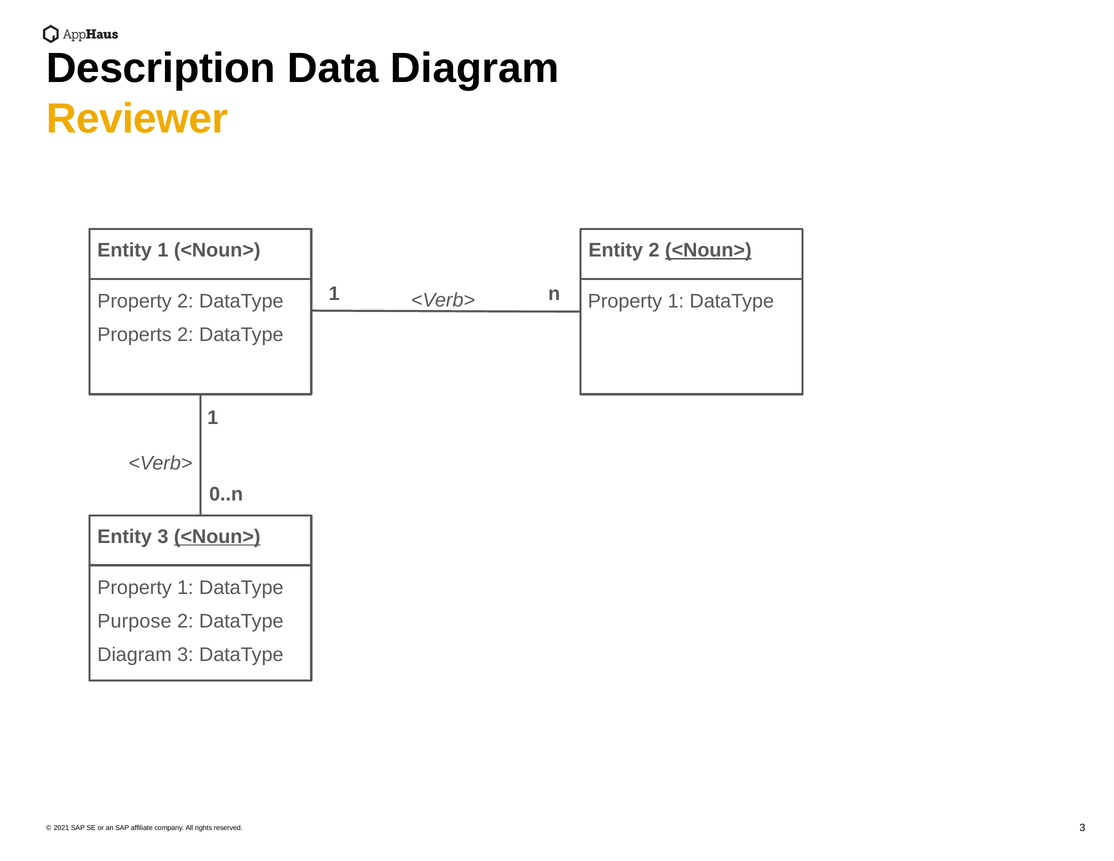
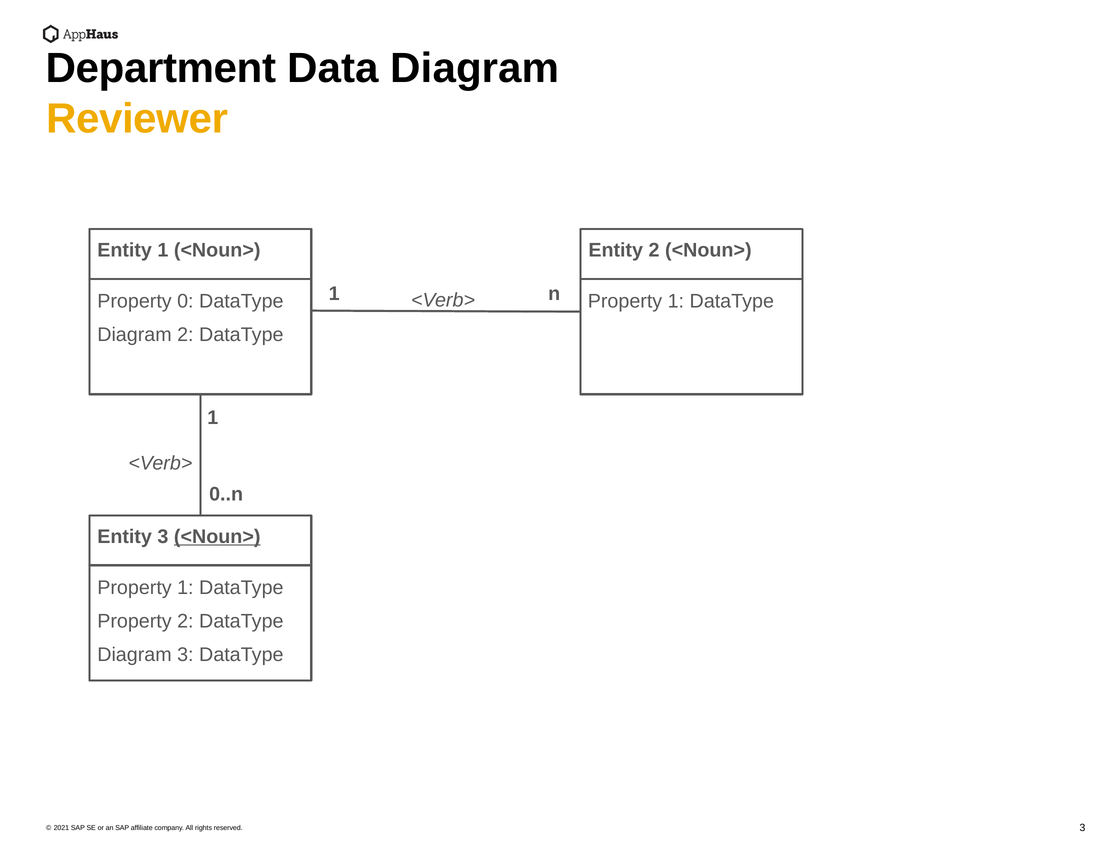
Description: Description -> Department (161, 68)
<Noun> underline: present -> none (708, 250)
Property 2: 2 -> 0 (185, 301)
Properts: Properts -> Diagram (134, 335)
Purpose: Purpose -> Property (134, 621)
